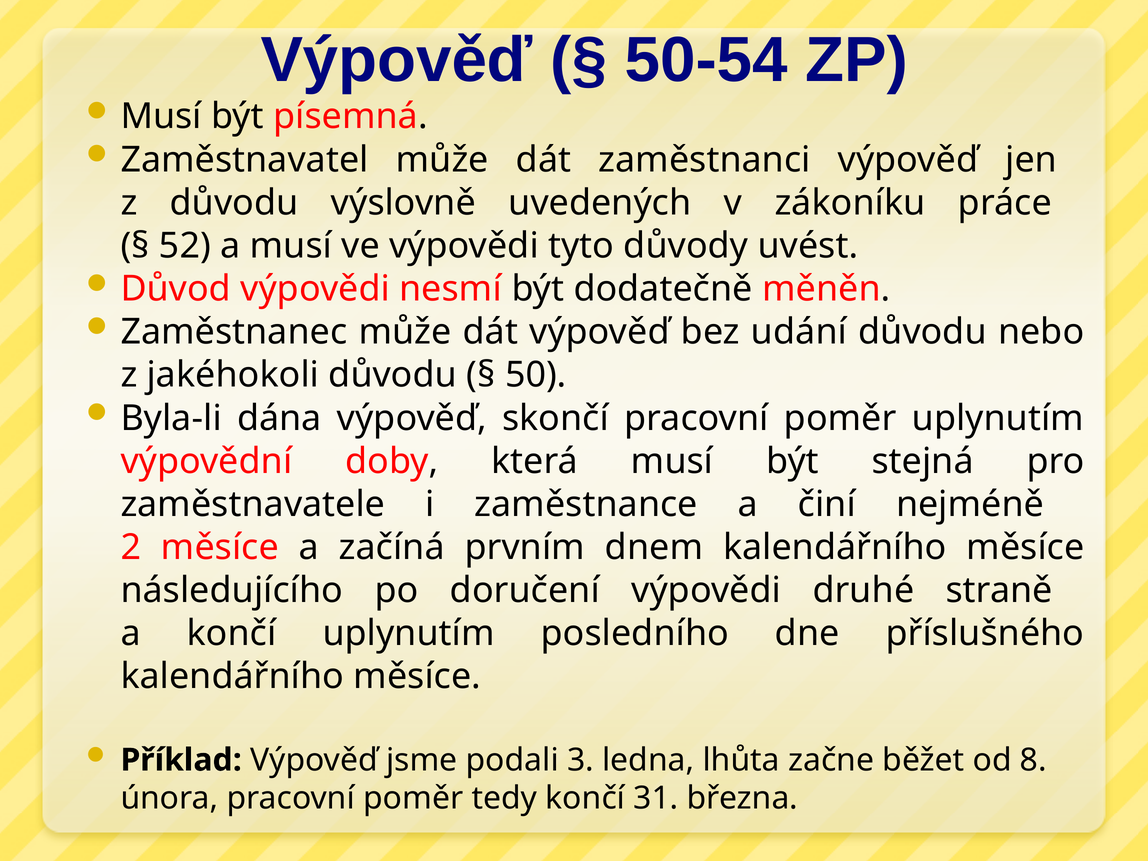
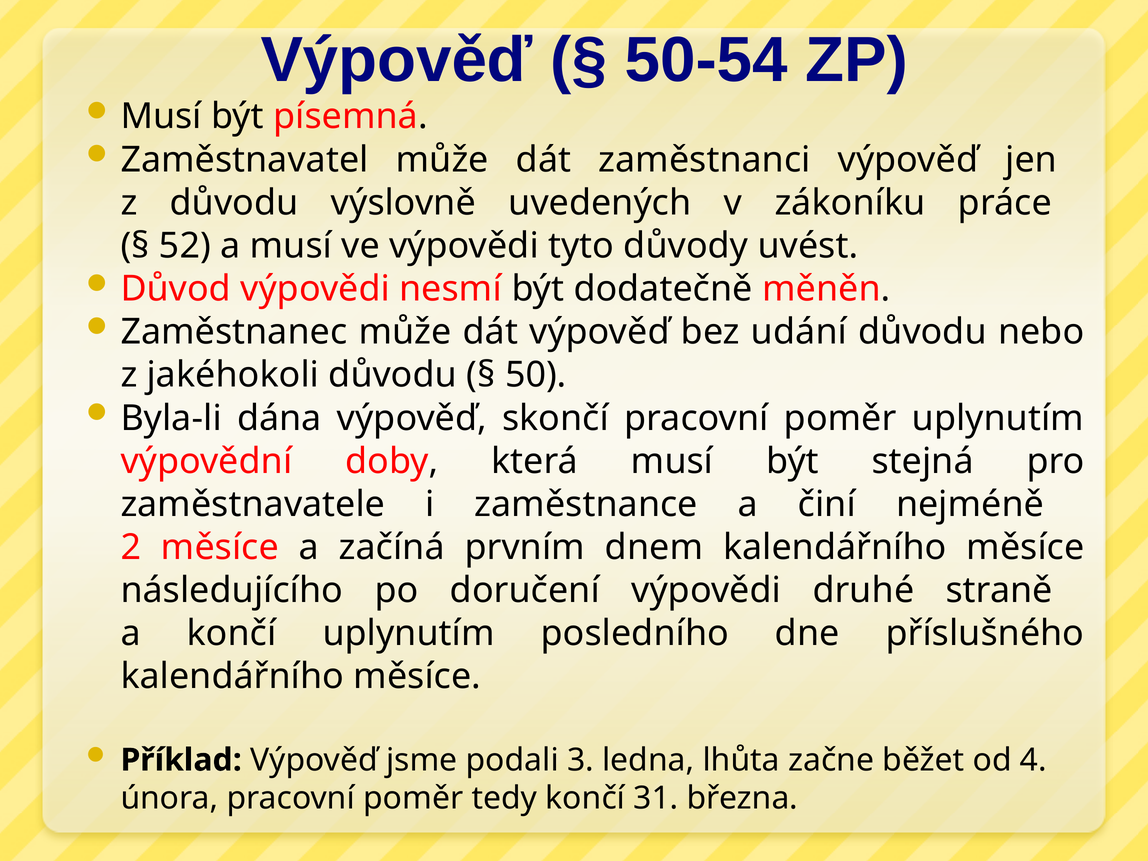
8: 8 -> 4 (1033, 760)
